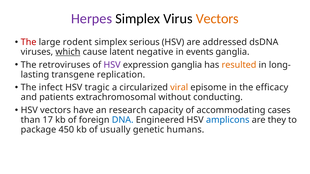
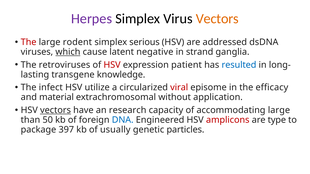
events: events -> strand (200, 52)
HSV colour: purple -> red (112, 65)
expression ganglia: ganglia -> patient (186, 65)
resulted colour: orange -> blue (239, 65)
replication: replication -> knowledge (121, 75)
tragic: tragic -> utilize (97, 88)
viral colour: orange -> red (179, 88)
patients: patients -> material (57, 97)
conducting: conducting -> application (218, 97)
vectors underline: none -> present (56, 110)
accommodating cases: cases -> large (279, 110)
17: 17 -> 50 (48, 120)
amplicons colour: blue -> red (228, 120)
they: they -> type (277, 120)
450: 450 -> 397 (66, 130)
humans: humans -> particles (185, 130)
